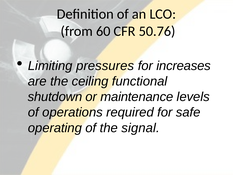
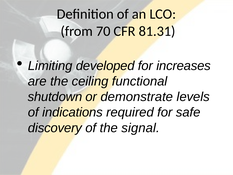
60: 60 -> 70 (103, 31)
50.76: 50.76 -> 81.31 (157, 31)
pressures: pressures -> developed (105, 66)
maintenance: maintenance -> demonstrate (137, 97)
operations: operations -> indications (73, 112)
operating: operating -> discovery (55, 128)
